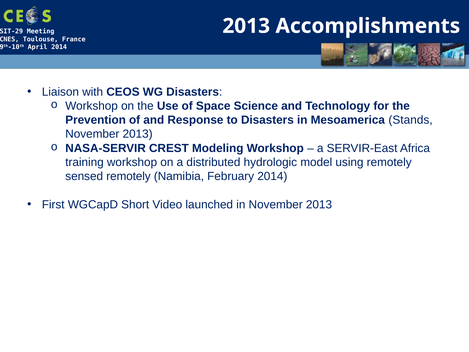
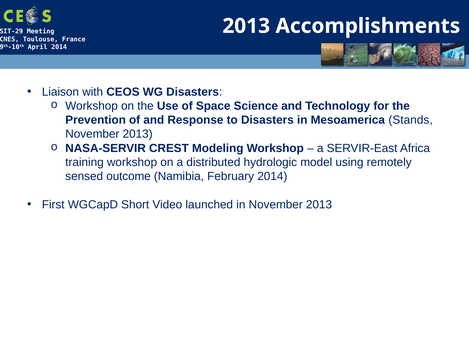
sensed remotely: remotely -> outcome (129, 176)
